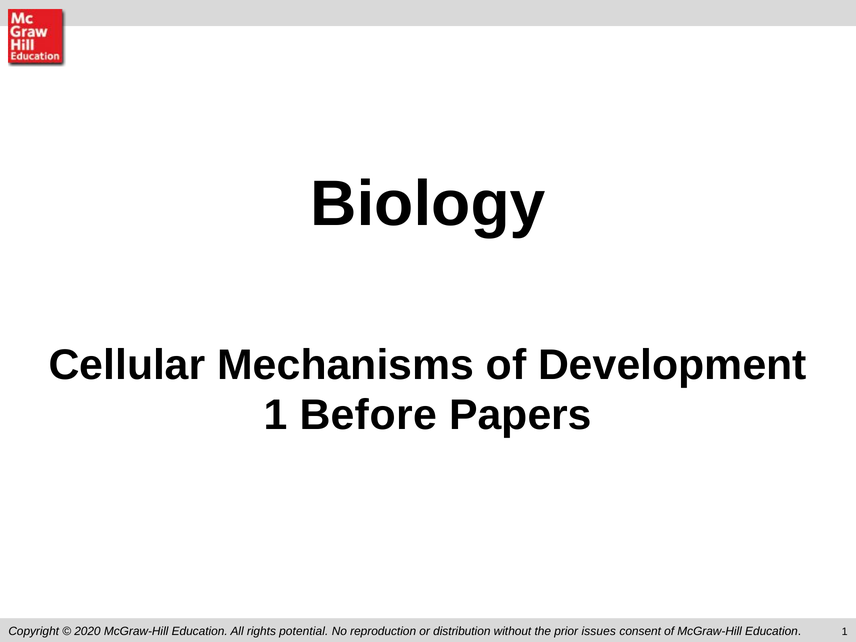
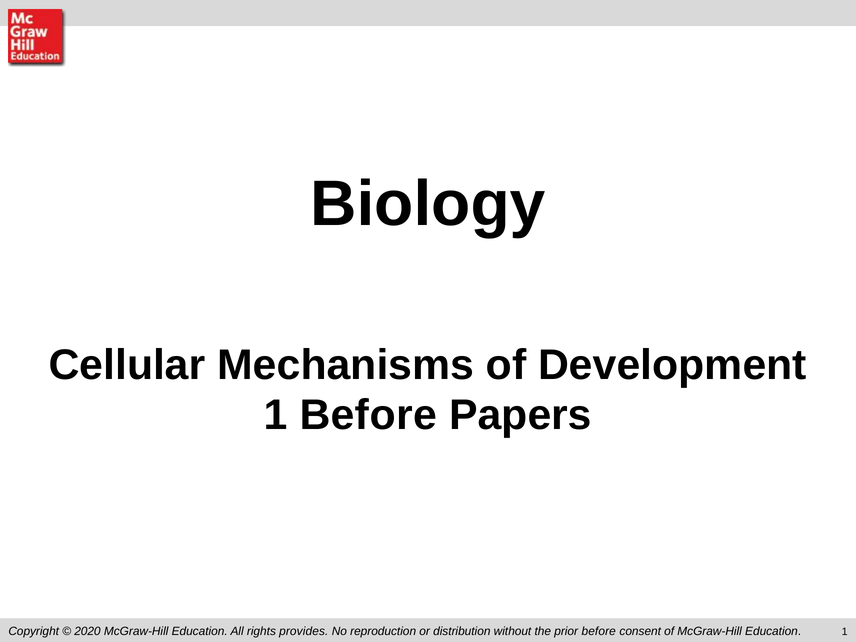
potential: potential -> provides (304, 631)
prior issues: issues -> before (599, 631)
